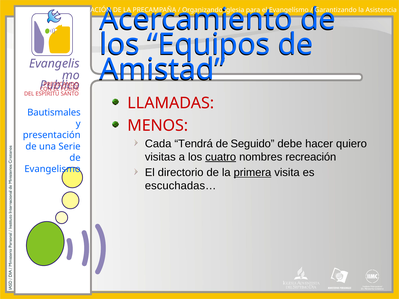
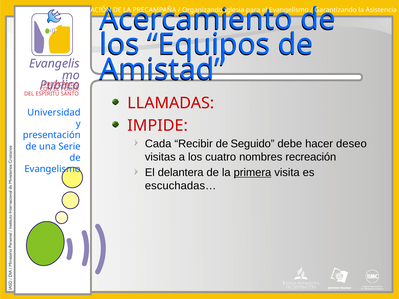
Bautismales: Bautismales -> Universidad (54, 113)
MENOS: MENOS -> IMPIDE (158, 126)
Tendrá: Tendrá -> Recibir (194, 144)
quiero: quiero -> deseo (351, 144)
cuatro underline: present -> none (221, 157)
directorio: directorio -> delantera (181, 173)
